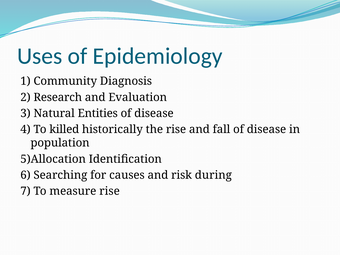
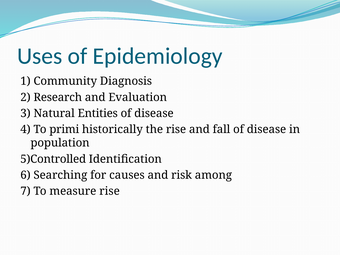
killed: killed -> primi (64, 129)
5)Allocation: 5)Allocation -> 5)Controlled (53, 159)
during: during -> among (213, 175)
